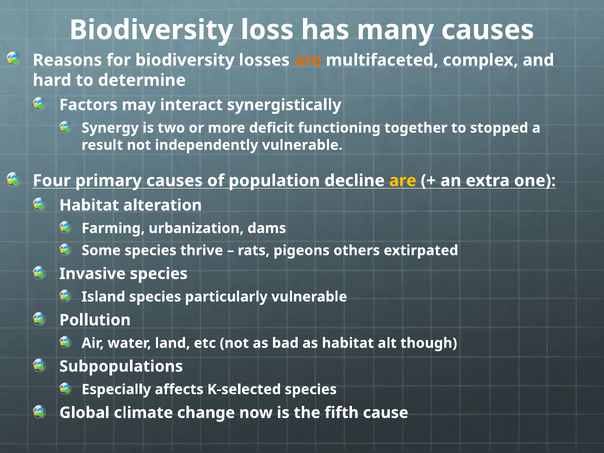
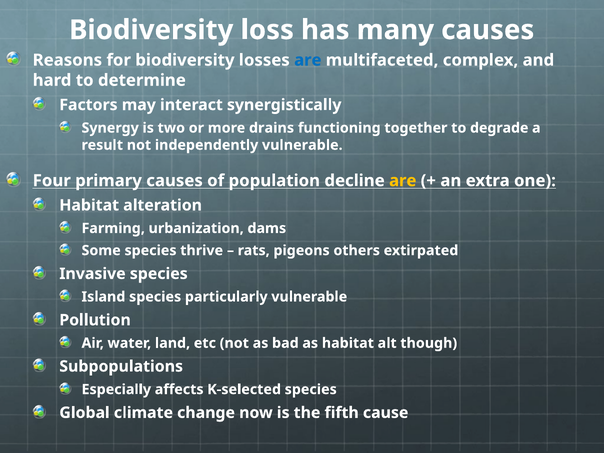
are colour: orange -> blue (308, 60)
deficit: deficit -> drains (272, 128)
stopped: stopped -> degrade (499, 128)
